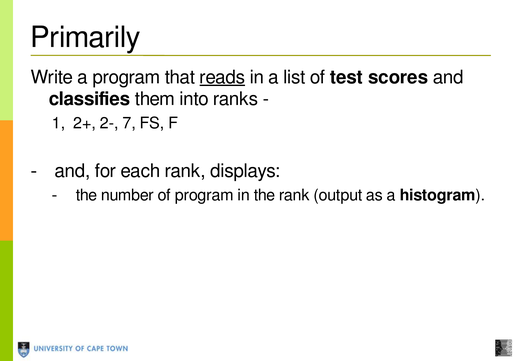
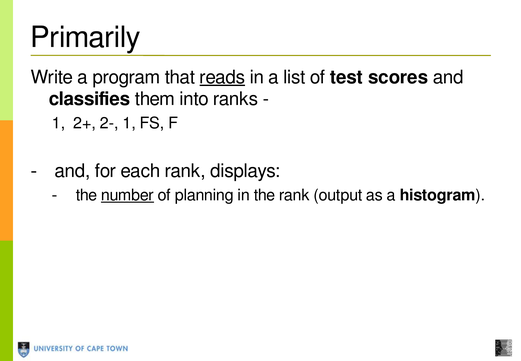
2- 7: 7 -> 1 (129, 123)
number underline: none -> present (128, 195)
of program: program -> planning (204, 195)
